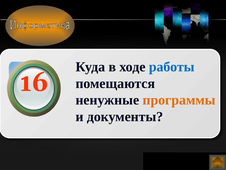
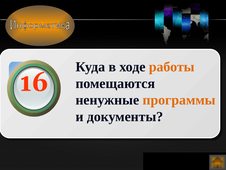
работы colour: blue -> orange (172, 67)
